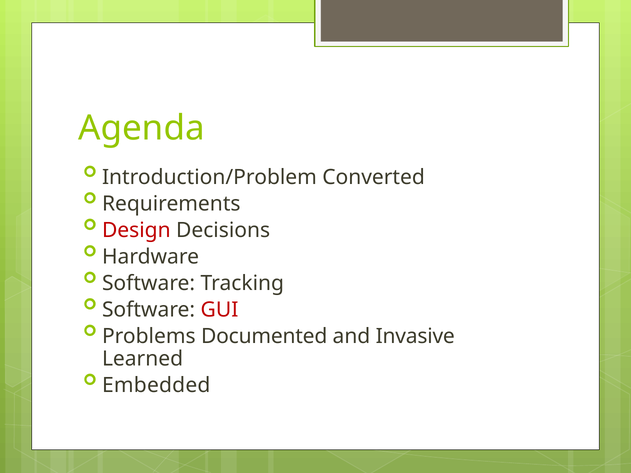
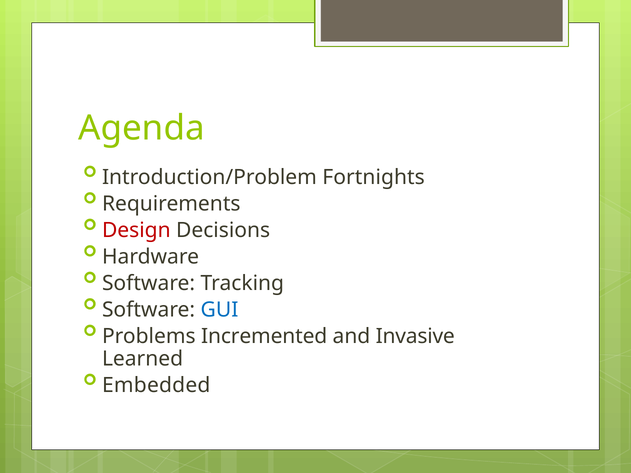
Converted: Converted -> Fortnights (374, 178)
GUI colour: red -> blue (219, 310)
Documented: Documented -> Incremented (264, 337)
